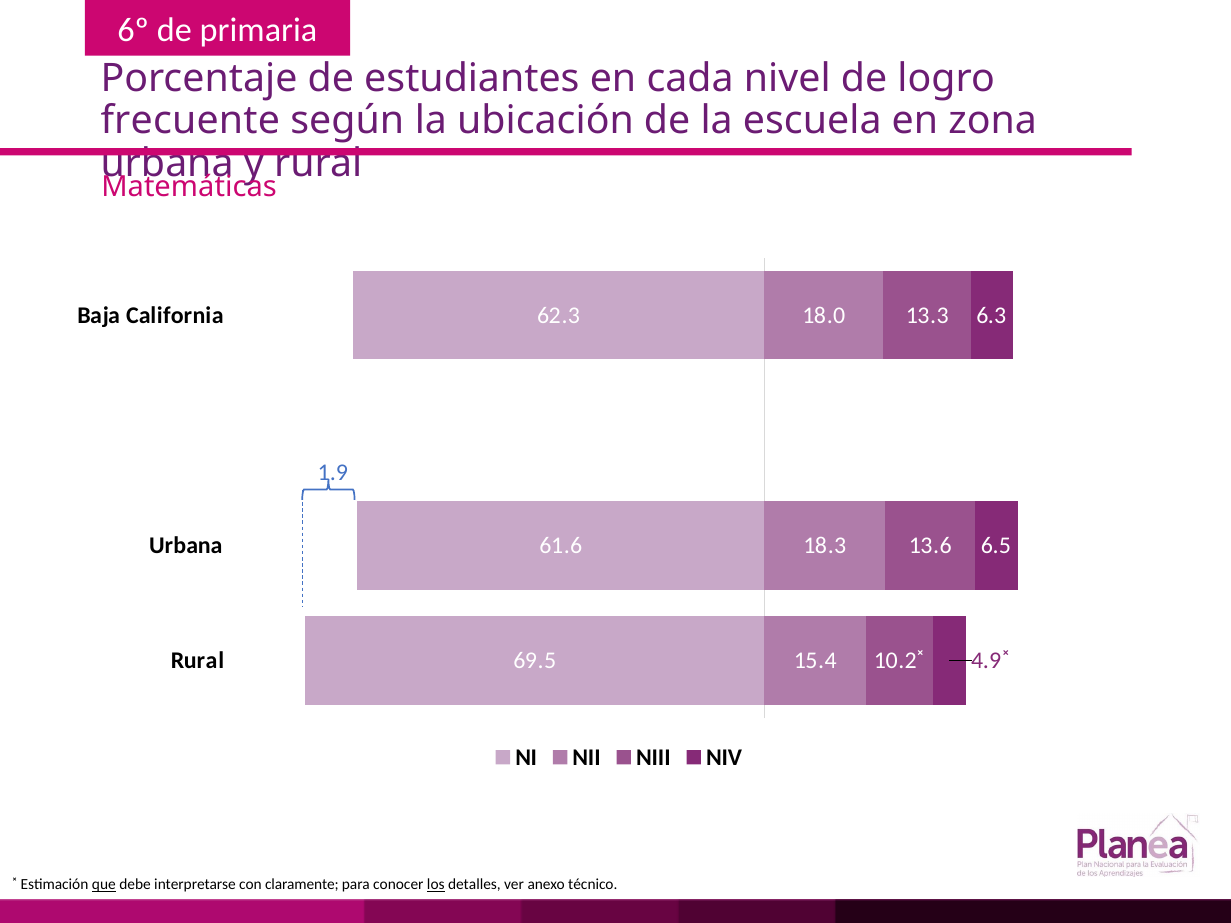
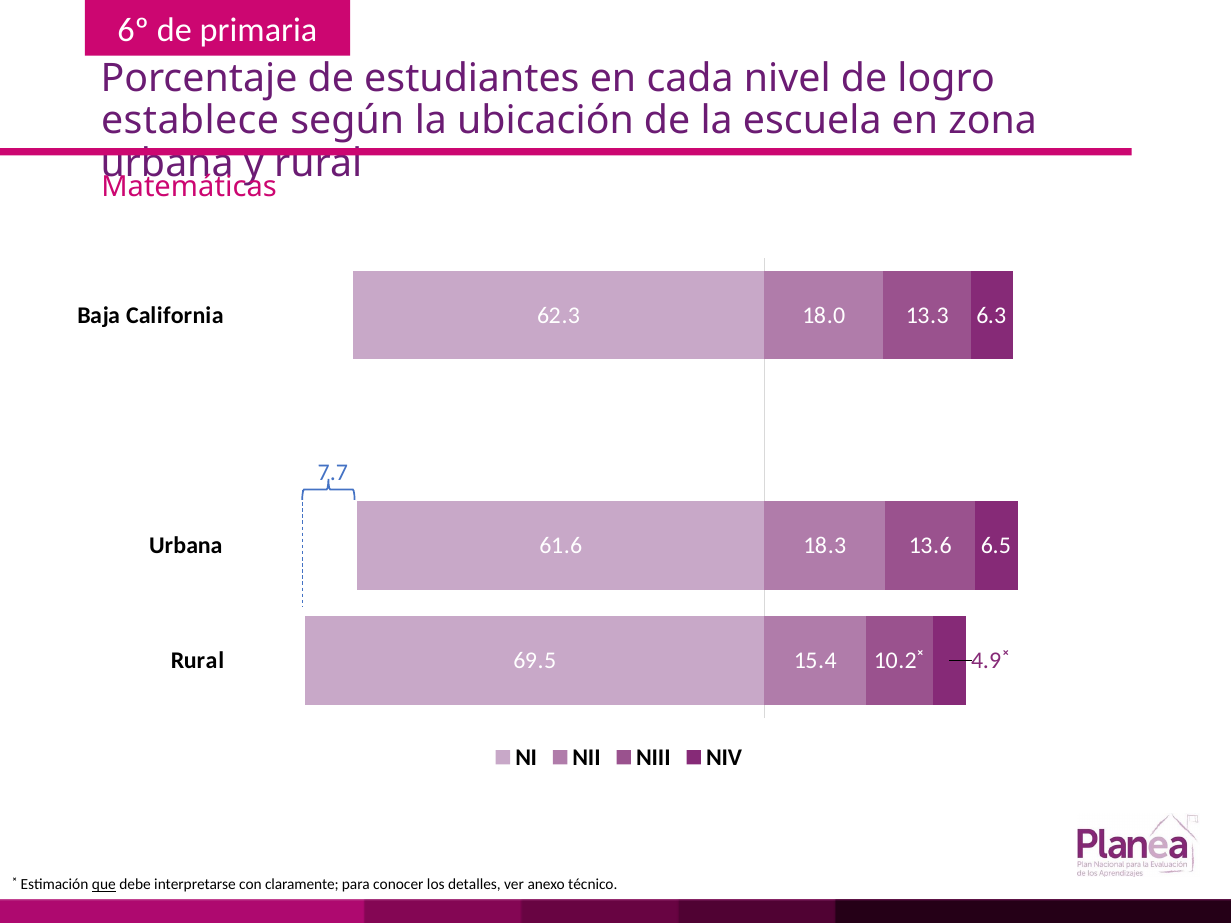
frecuente: frecuente -> establece (190, 121)
1.9: 1.9 -> 7.7 (333, 473)
los underline: present -> none (436, 885)
